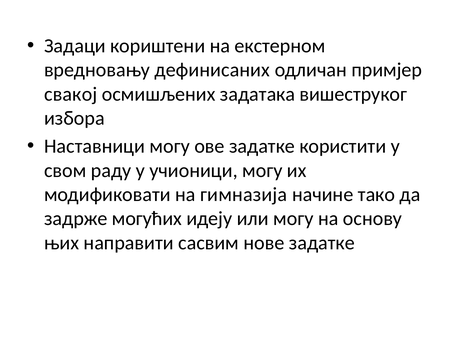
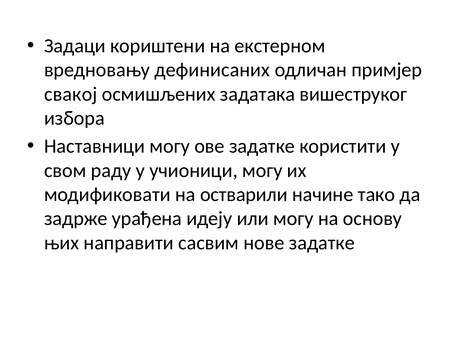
гимназија: гимназија -> остварили (244, 195)
могућих: могућих -> урађена (147, 219)
